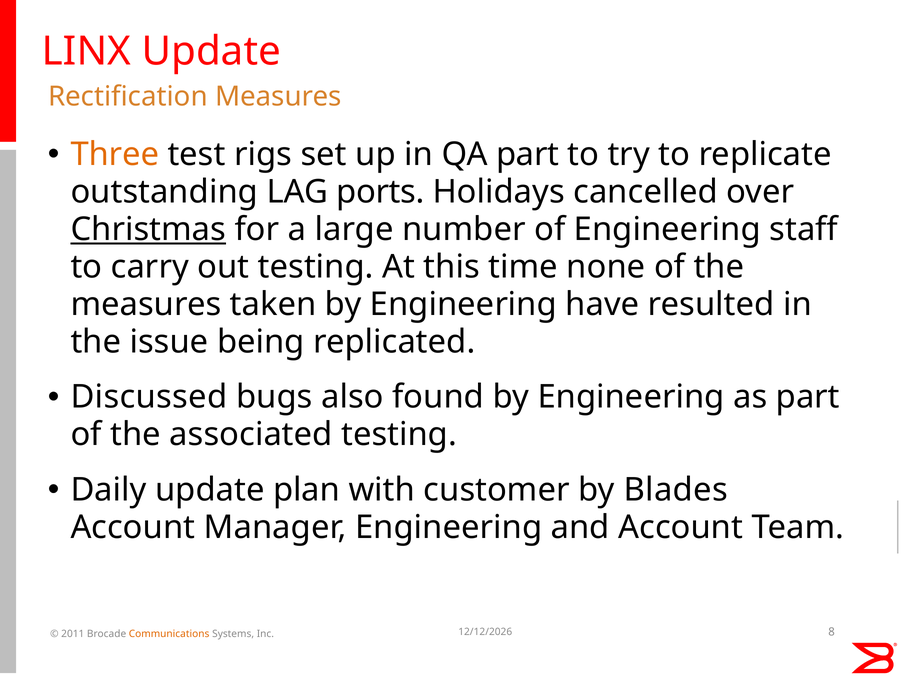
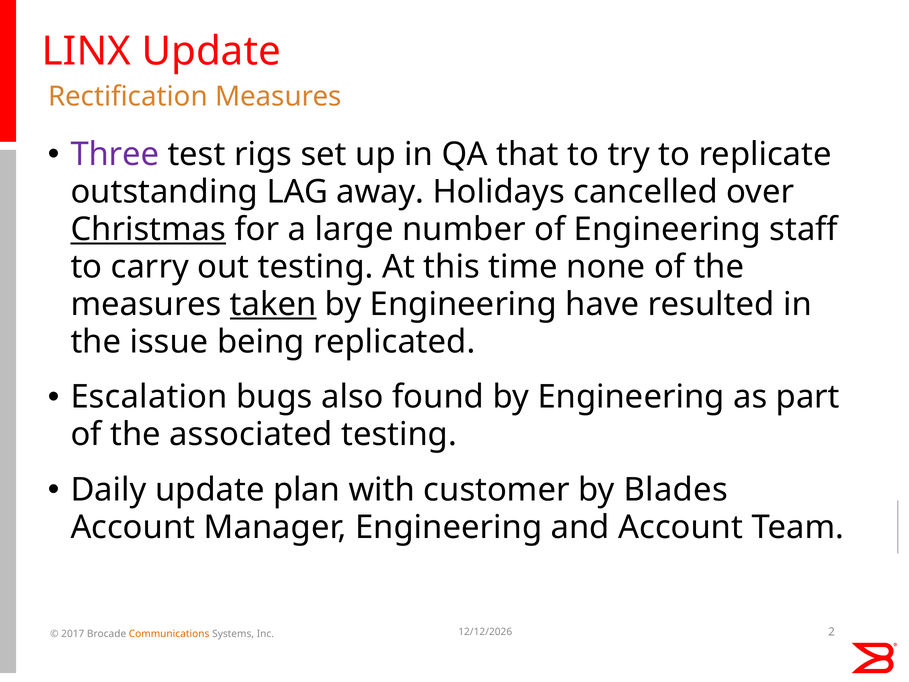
Three colour: orange -> purple (115, 154)
QA part: part -> that (527, 154)
ports: ports -> away (380, 192)
taken underline: none -> present (273, 304)
Discussed: Discussed -> Escalation (149, 397)
2011: 2011 -> 2017 (73, 633)
8: 8 -> 2 (832, 632)
